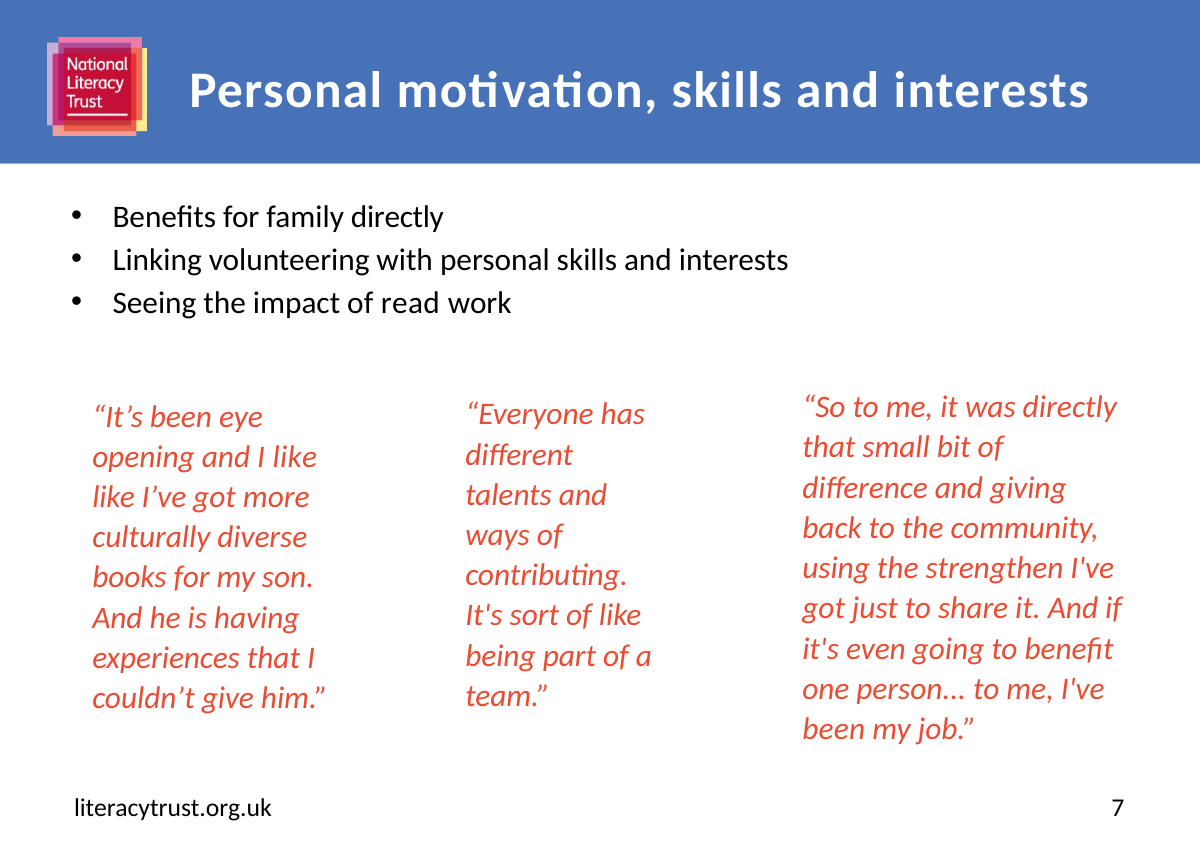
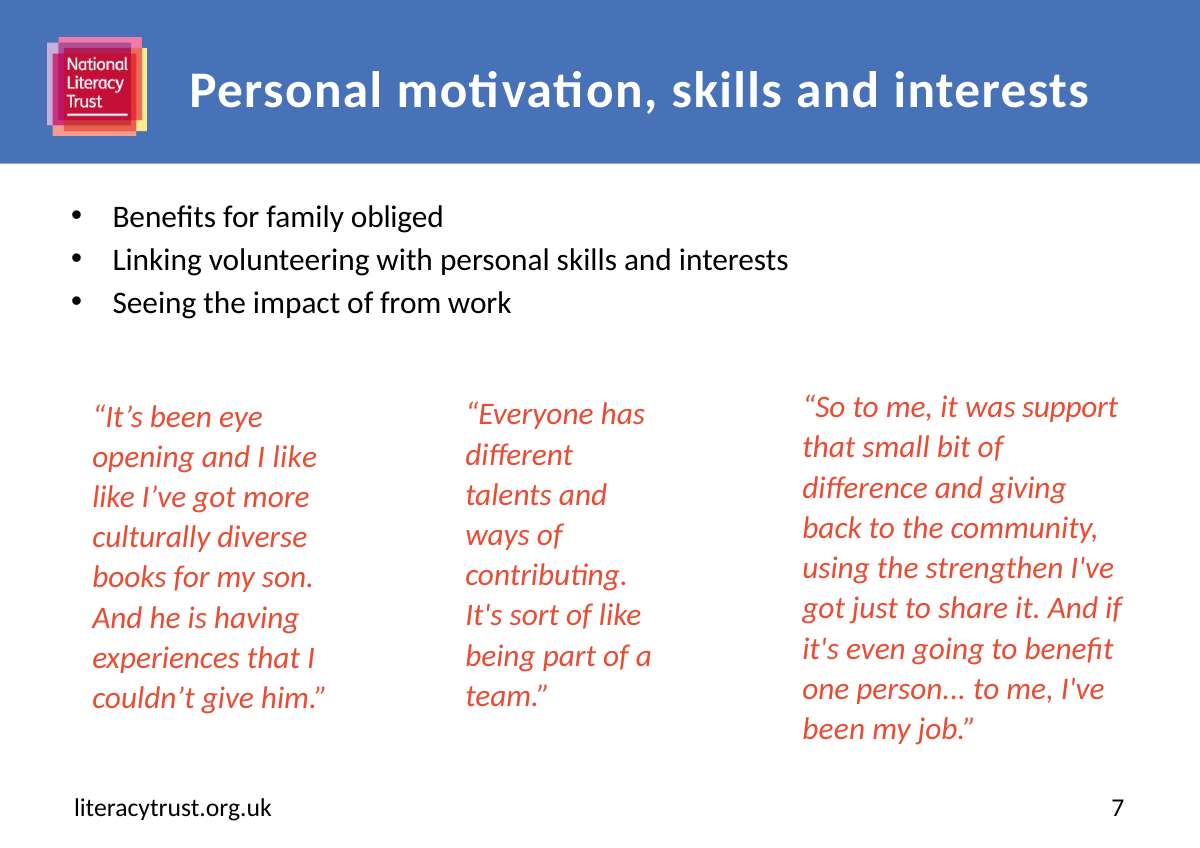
family directly: directly -> obliged (397, 217)
read: read -> from (411, 303)
was directly: directly -> support (1070, 408)
